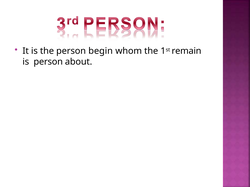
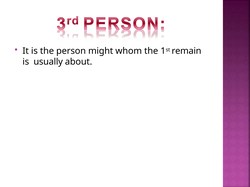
begin: begin -> might (101, 51)
is person: person -> usually (48, 62)
